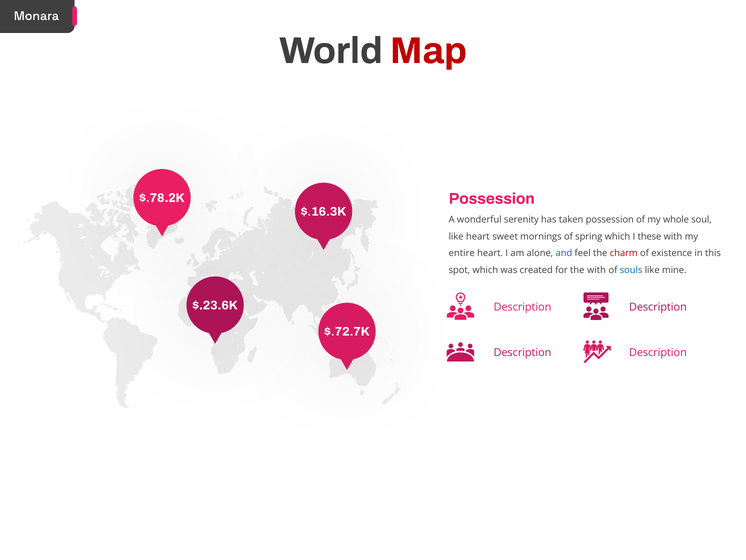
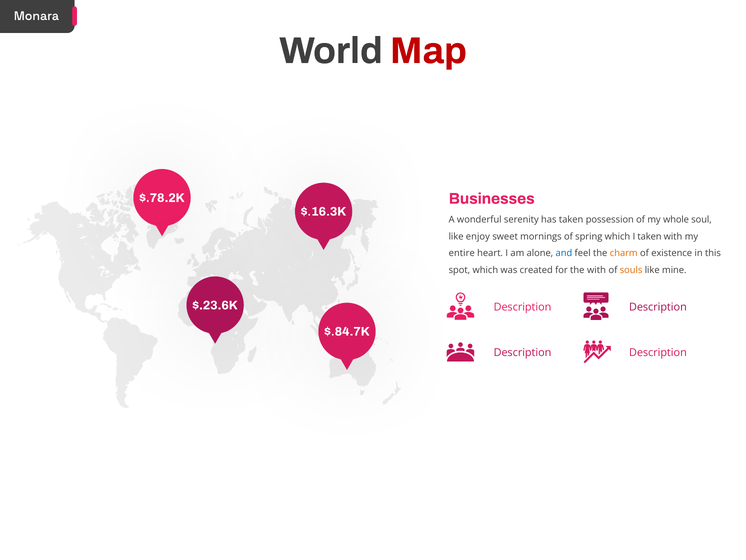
Possession: Possession -> Businesses (492, 198)
like heart: heart -> enjoy (478, 236)
I these: these -> taken (650, 236)
charm colour: red -> orange (624, 253)
souls colour: blue -> orange (631, 270)
$.72.7K: $.72.7K -> $.84.7K (347, 331)
